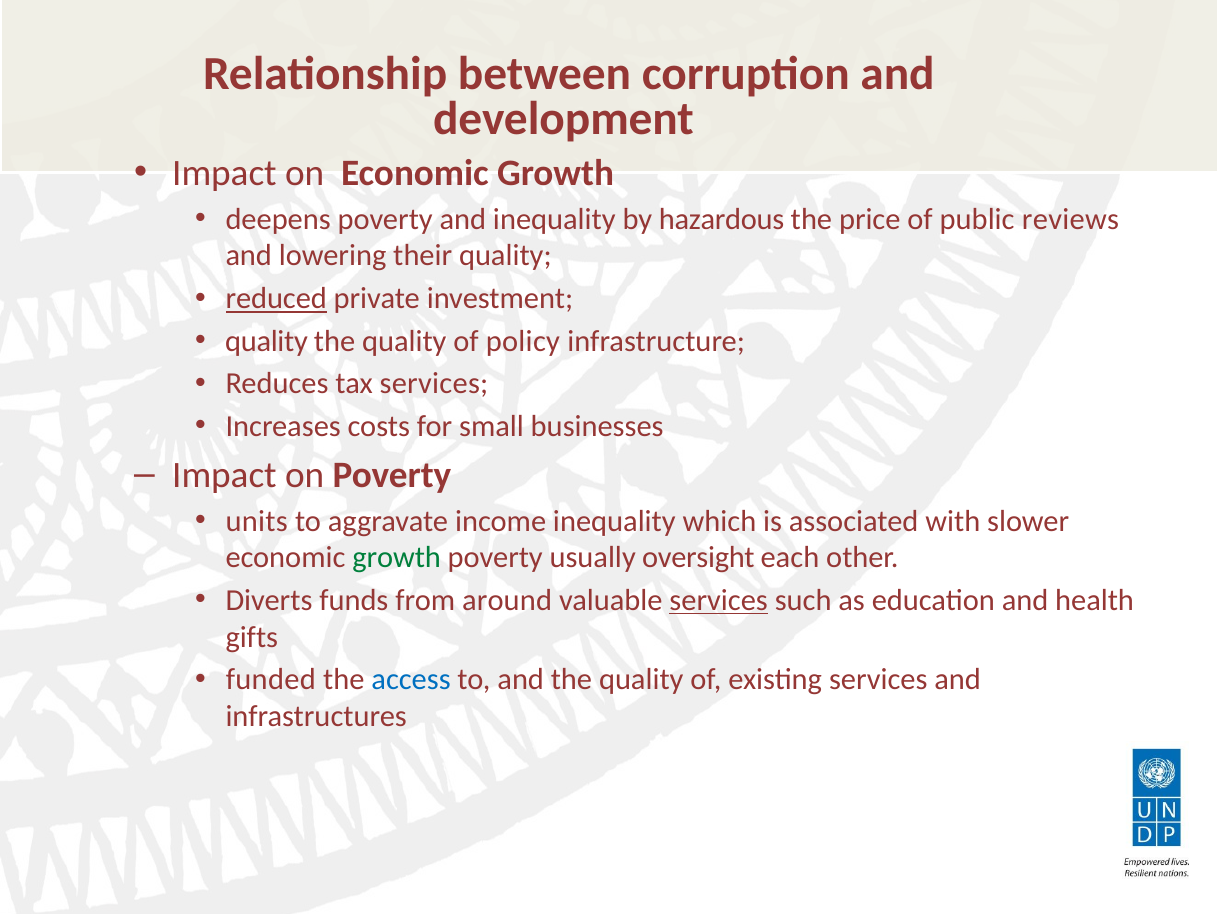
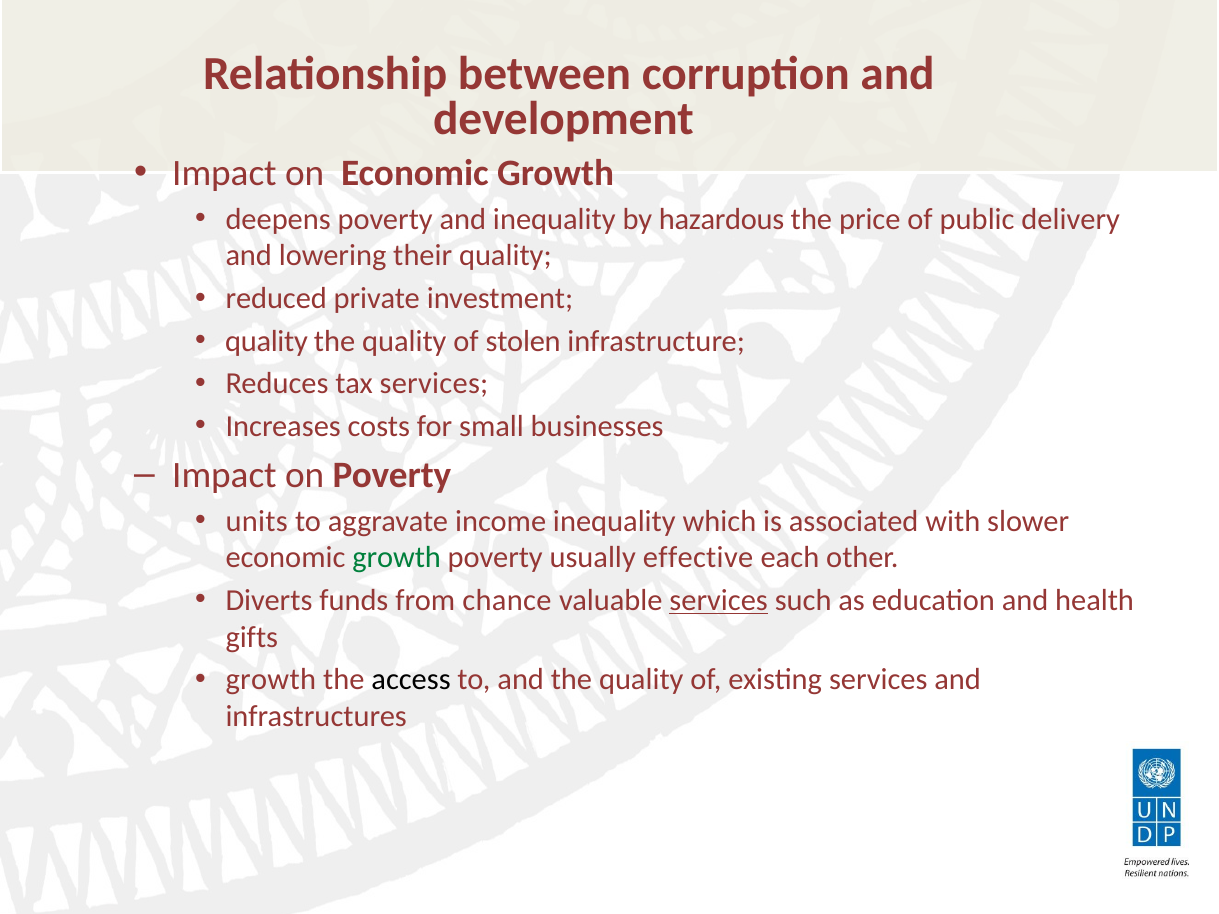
reviews: reviews -> delivery (1071, 219)
reduced underline: present -> none (276, 299)
policy: policy -> stolen (523, 341)
oversight: oversight -> effective (698, 558)
around: around -> chance (507, 601)
funded: funded -> growth (271, 680)
access colour: blue -> black (411, 680)
